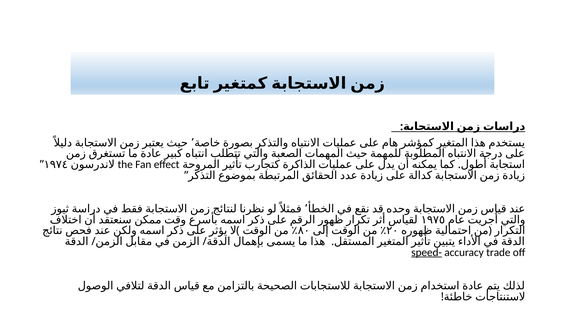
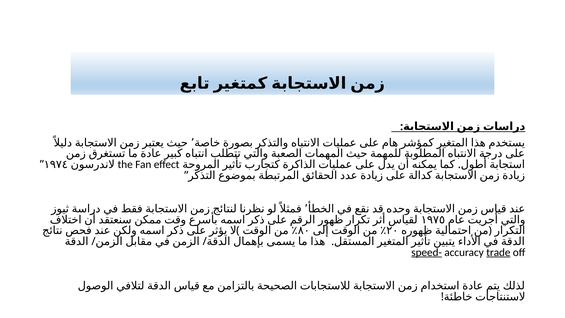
trade underline: none -> present (498, 252)
